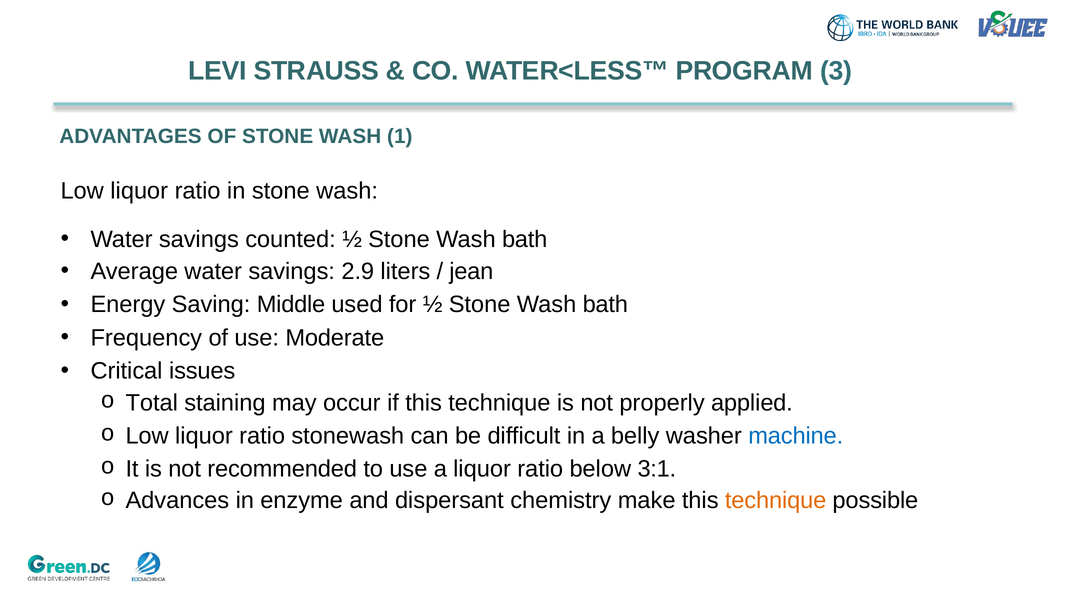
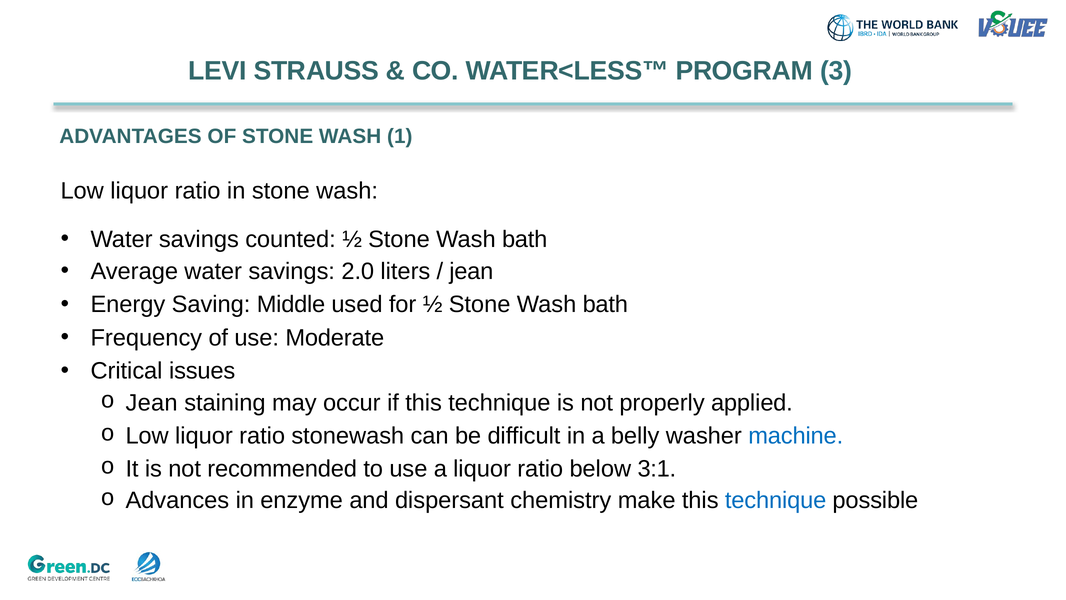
2.9: 2.9 -> 2.0 (358, 271)
Total: Total -> Jean (152, 403)
technique colour: orange -> blue (776, 500)
